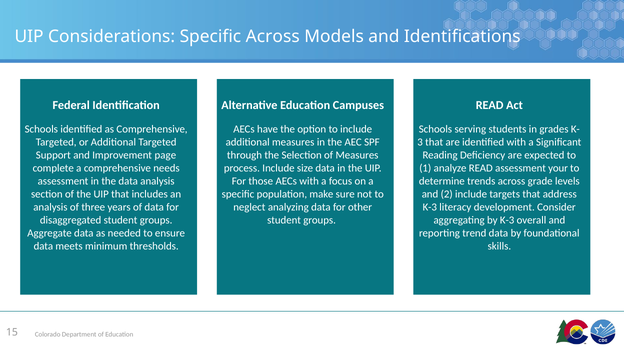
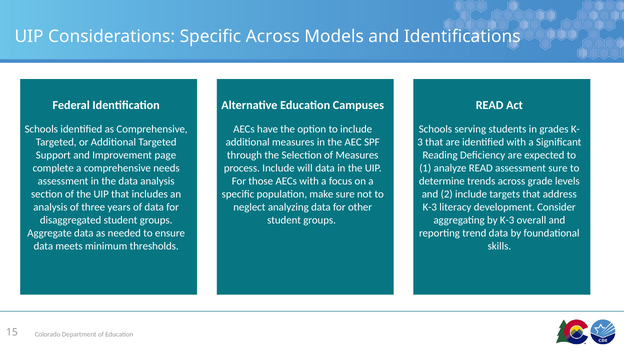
size: size -> will (305, 168)
assessment your: your -> sure (558, 168)
